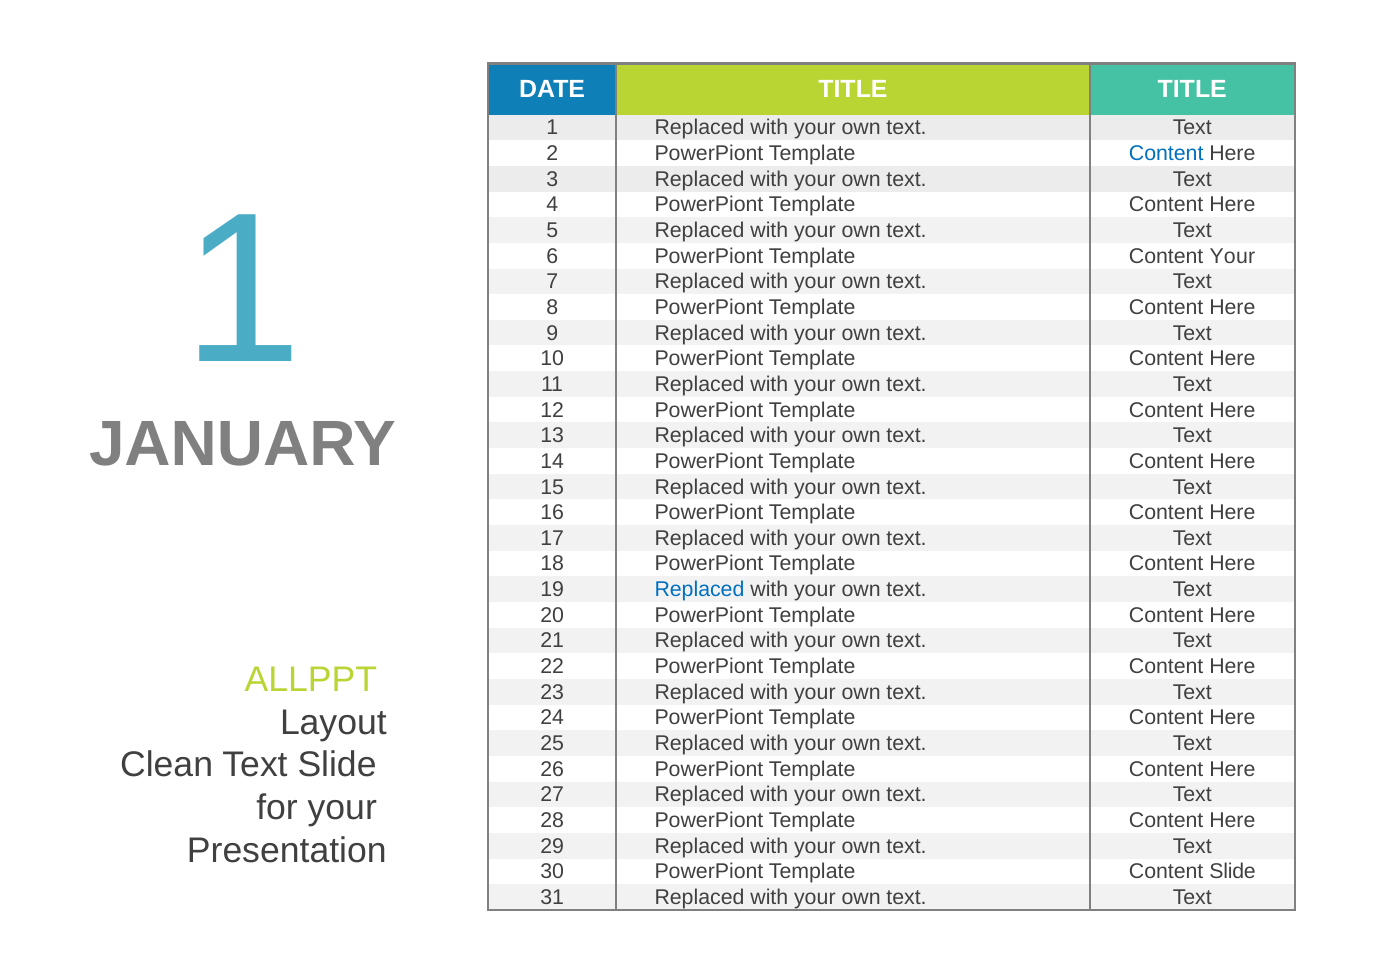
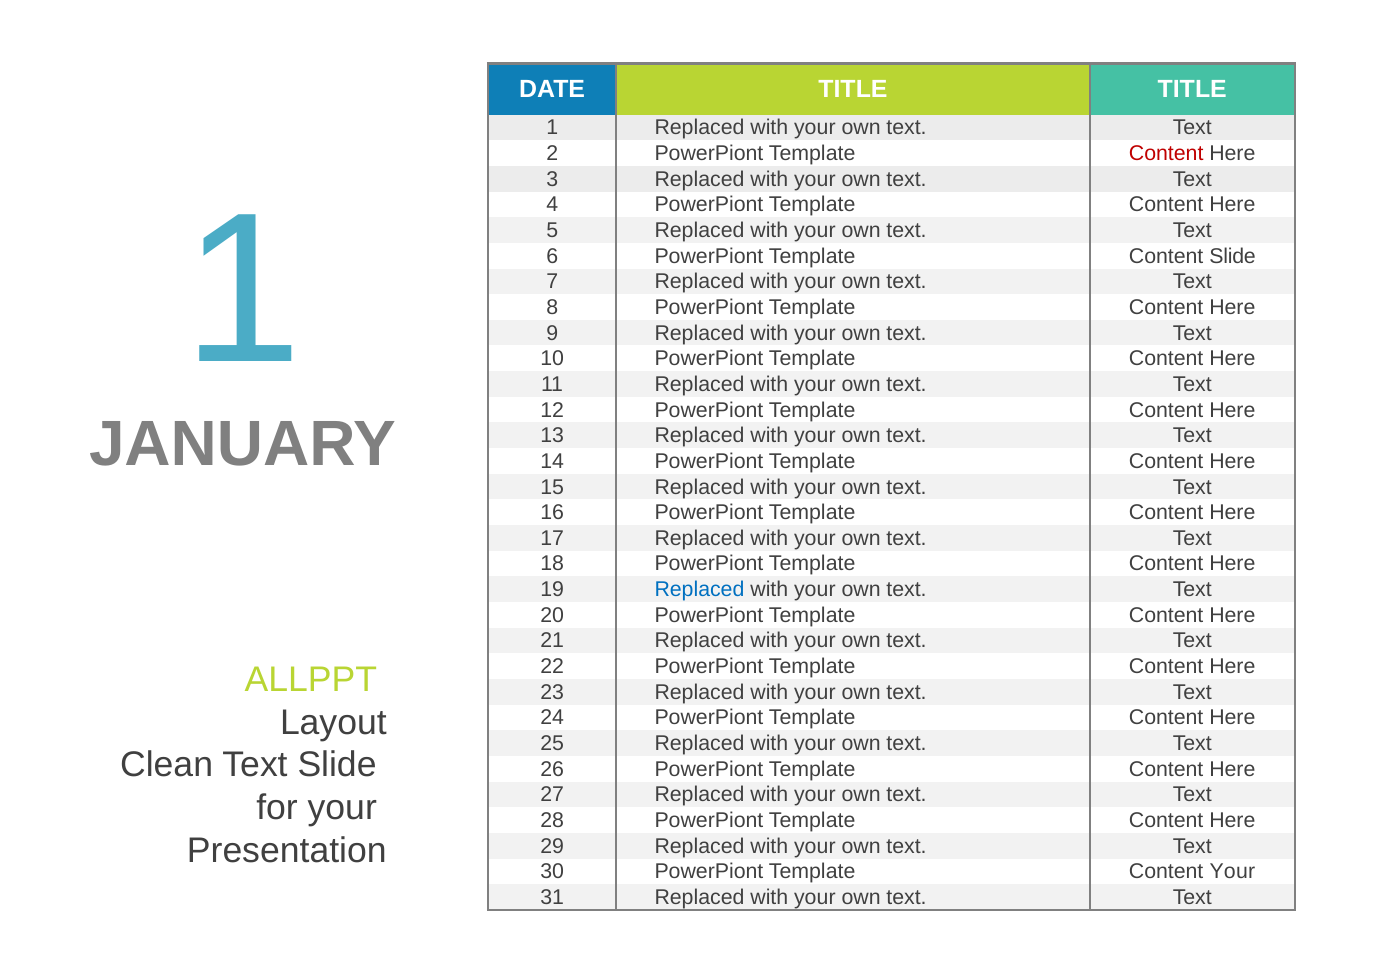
Content colour: blue -> red (1166, 154)
Content Your: Your -> Slide (1233, 256)
Content Slide: Slide -> Your (1232, 872)
